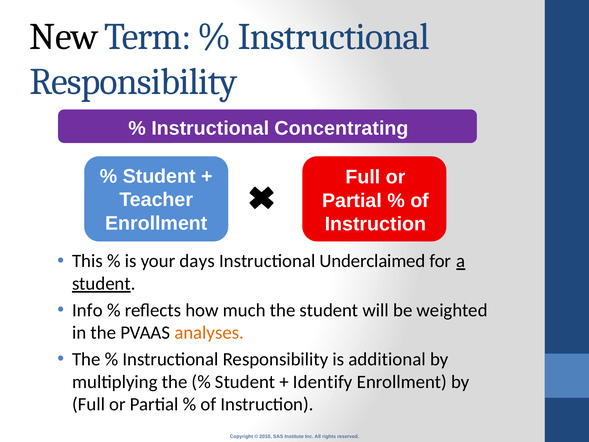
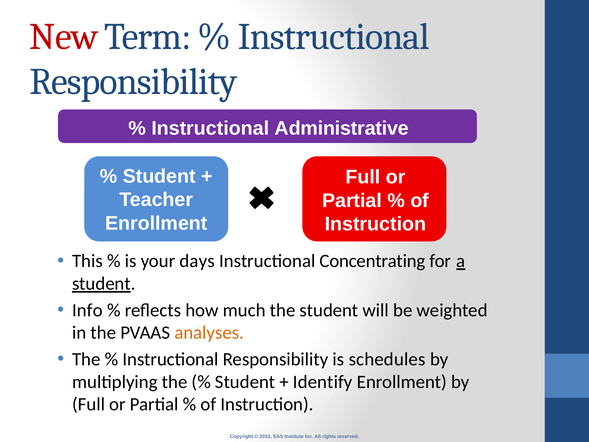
New colour: black -> red (64, 37)
Concentrating: Concentrating -> Administrative (342, 128)
Underclaimed: Underclaimed -> Concentrating (372, 261)
additional: additional -> schedules (387, 359)
